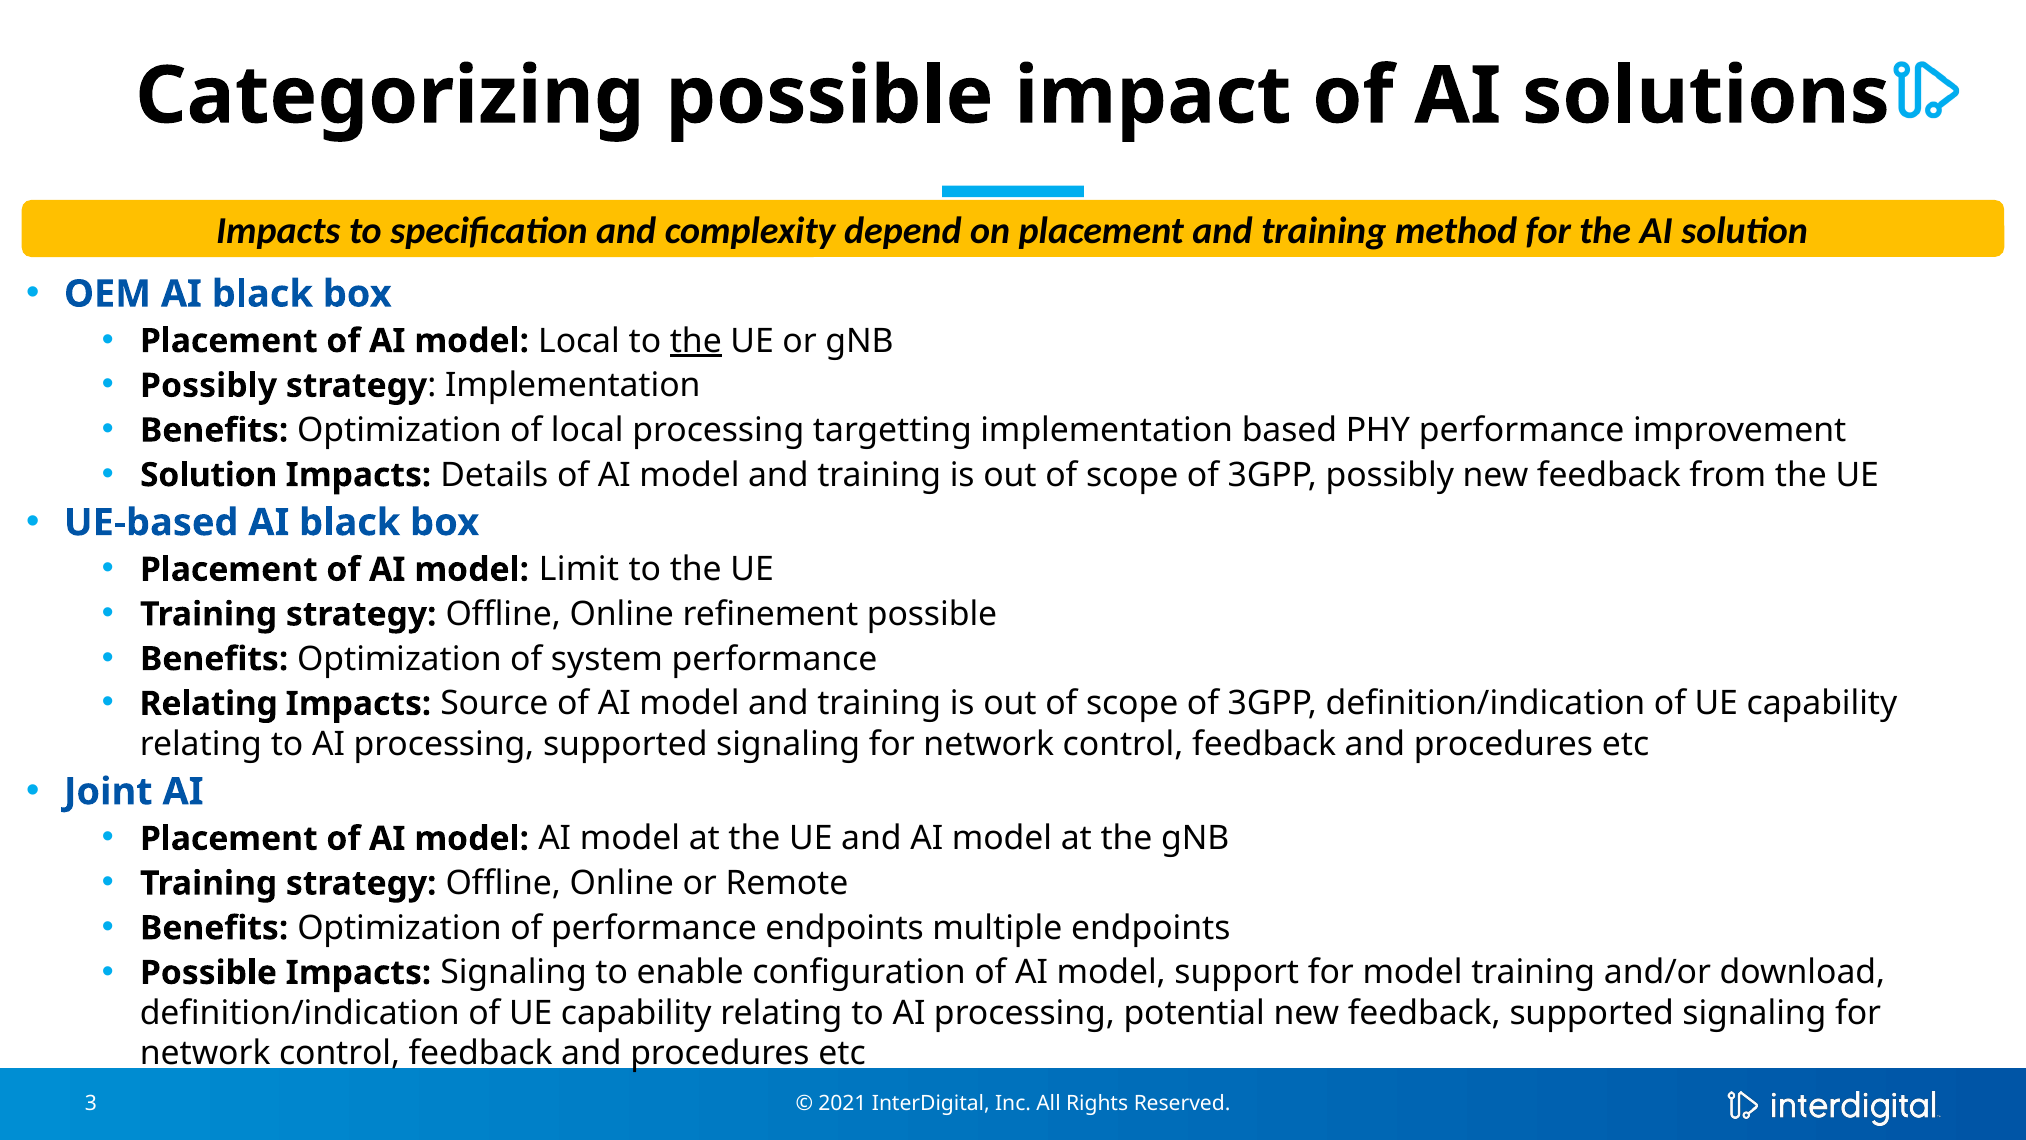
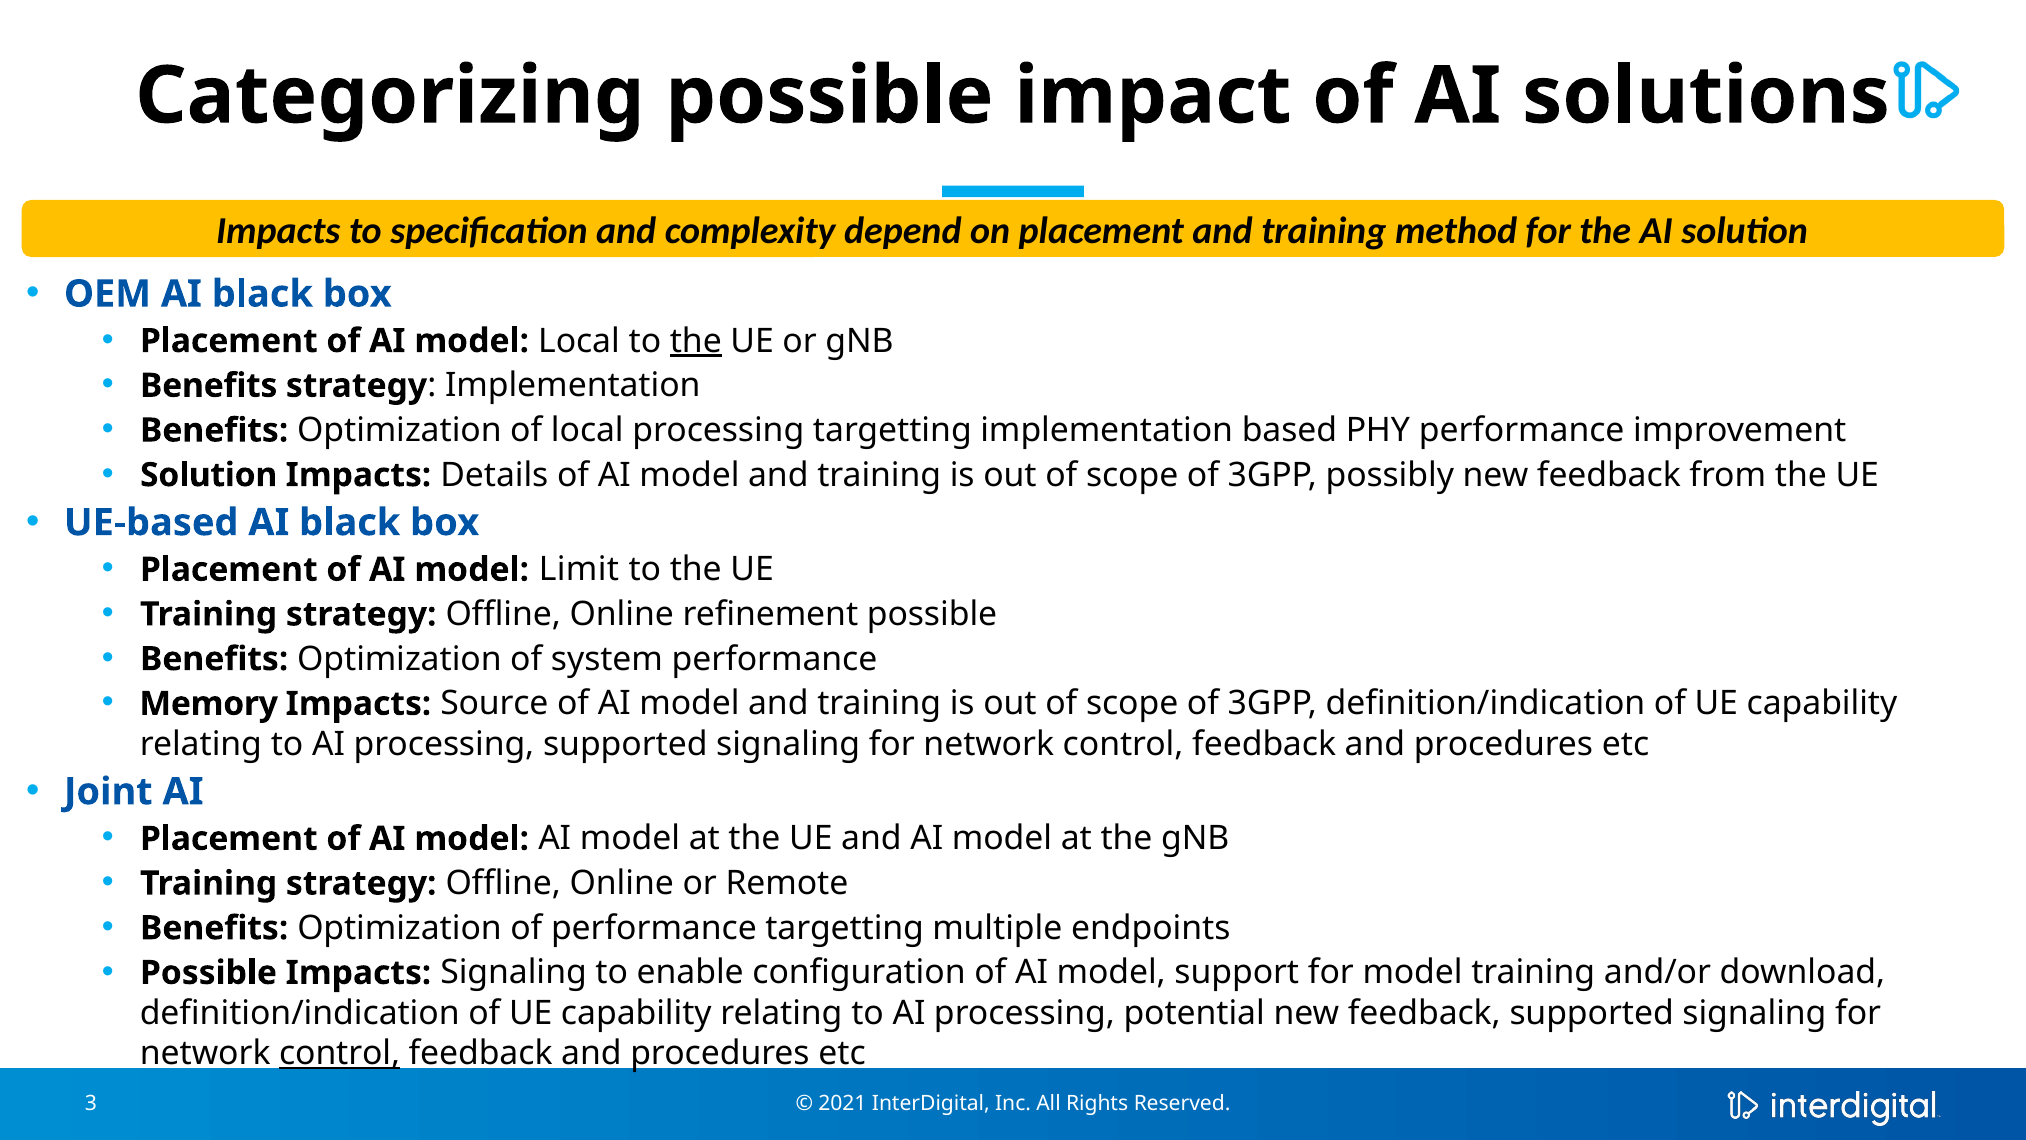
Possibly: Possibly -> Benefits (209, 386)
Relating: Relating -> Memory (209, 704)
performance endpoints: endpoints -> targetting (845, 928)
control underline: none -> present (340, 1053)
